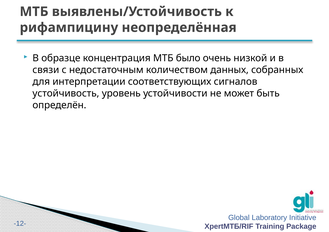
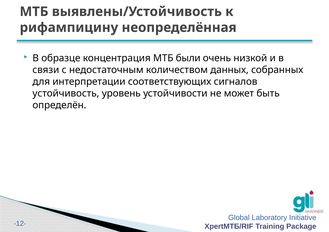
было: было -> были (188, 58)
